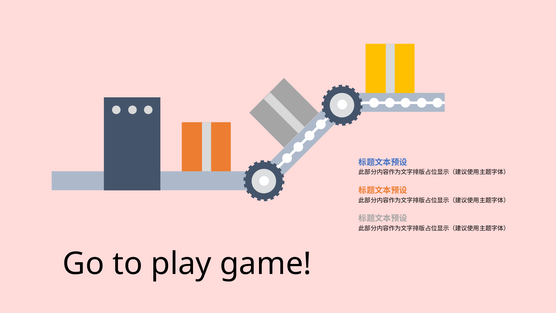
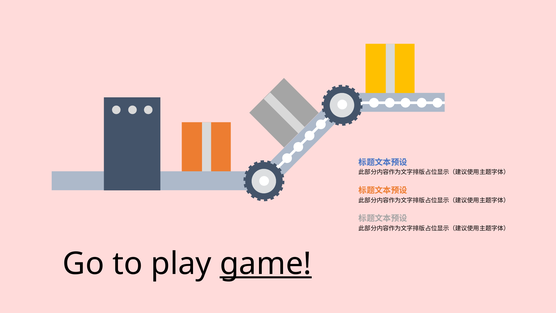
game underline: none -> present (266, 264)
